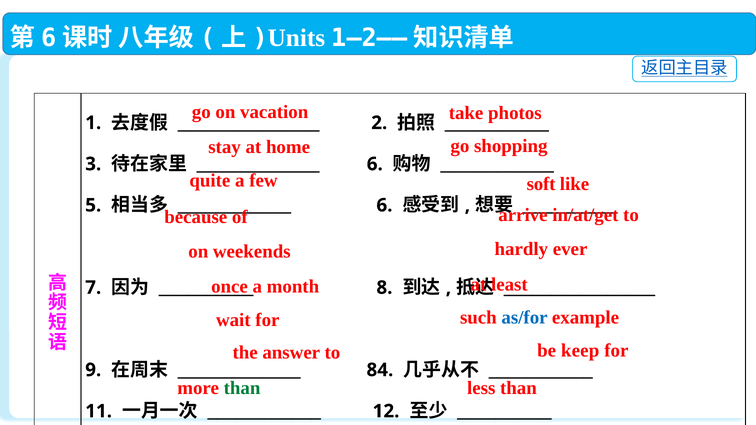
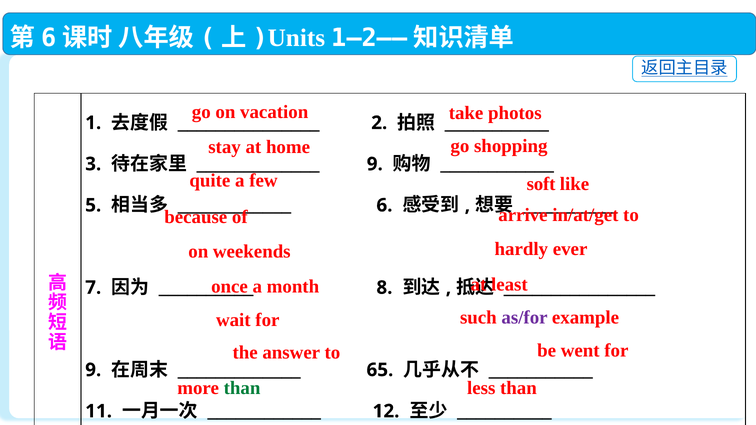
6: 6 -> 9 (375, 164)
as/for colour: blue -> purple (525, 318)
keep: keep -> went (580, 351)
84: 84 -> 65 (380, 370)
